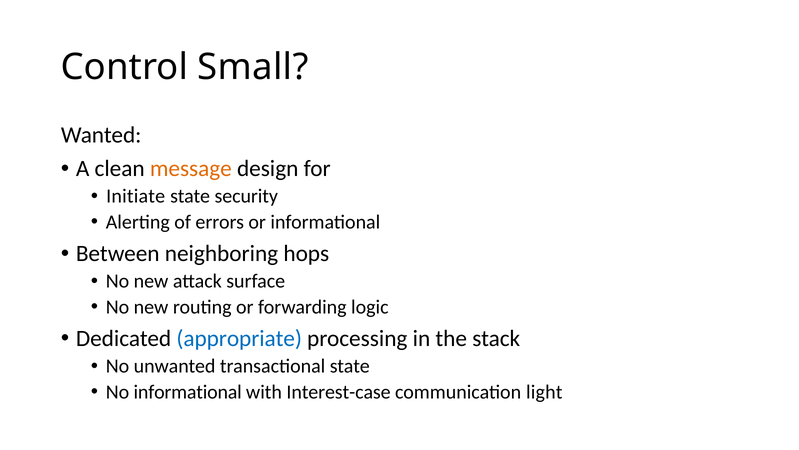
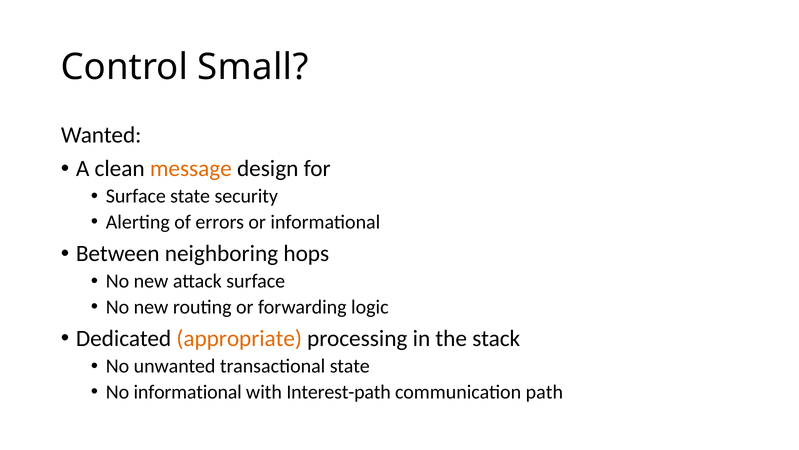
Initiate: Initiate -> Surface (136, 196)
appropriate colour: blue -> orange (239, 338)
Interest-case: Interest-case -> Interest-path (339, 392)
light: light -> path (544, 392)
